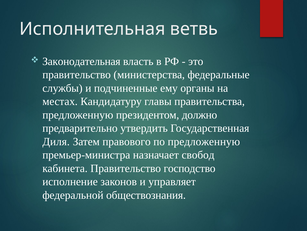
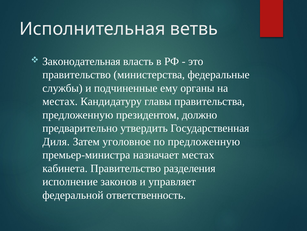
правового: правового -> уголовное (127, 141)
назначает свобод: свобод -> местах (198, 155)
господство: господство -> разделения (190, 168)
обществознания: обществознания -> ответственность (146, 195)
